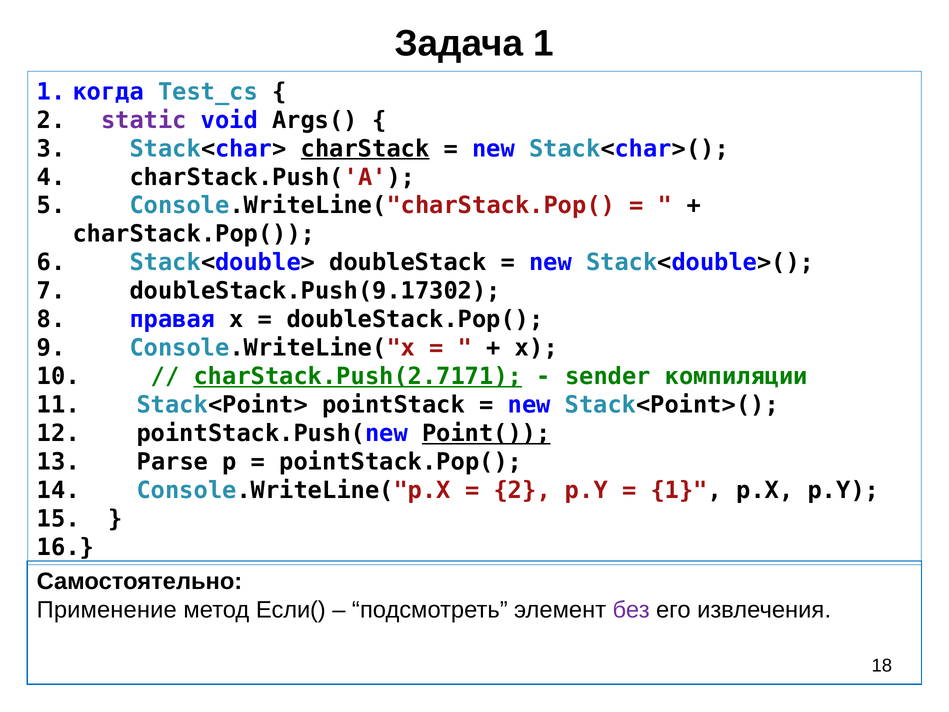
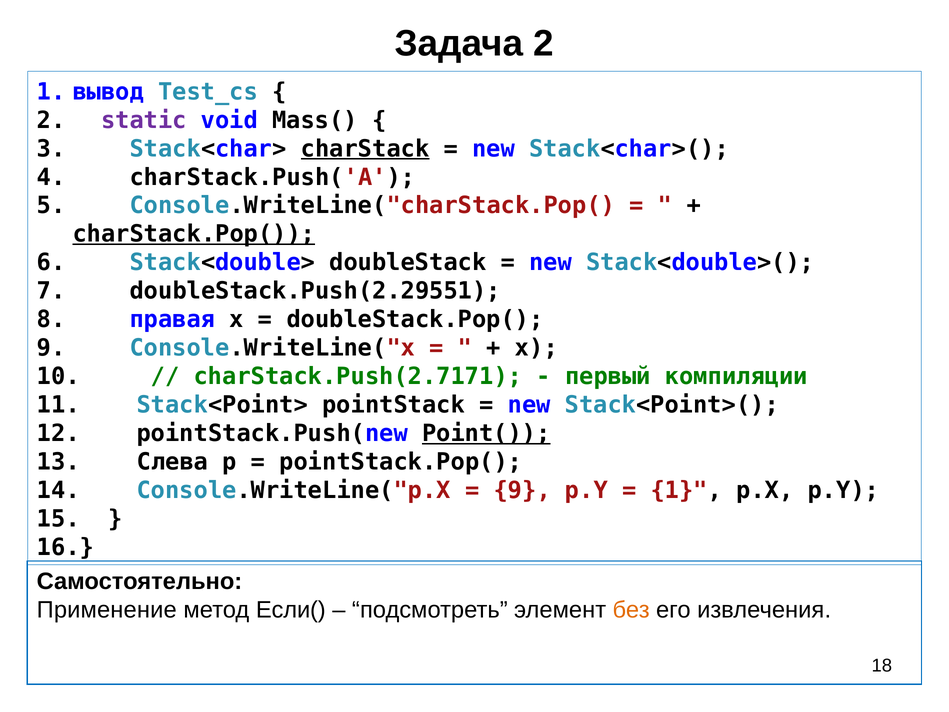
Задача 1: 1 -> 2 (544, 43)
когда: когда -> вывод (108, 92)
Args(: Args( -> Mass( (315, 120)
charStack.Pop( underline: none -> present (194, 234)
doubleStack.Push(9.17302: doubleStack.Push(9.17302 -> doubleStack.Push(2.29551 (315, 291)
charStack.Push(2.7171 underline: present -> none (358, 376)
sender: sender -> первый (608, 376)
Parse: Parse -> Слева (172, 462)
2: 2 -> 9 (522, 490)
без colour: purple -> orange (631, 610)
